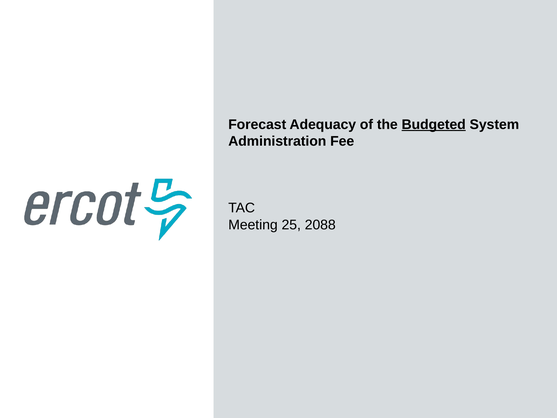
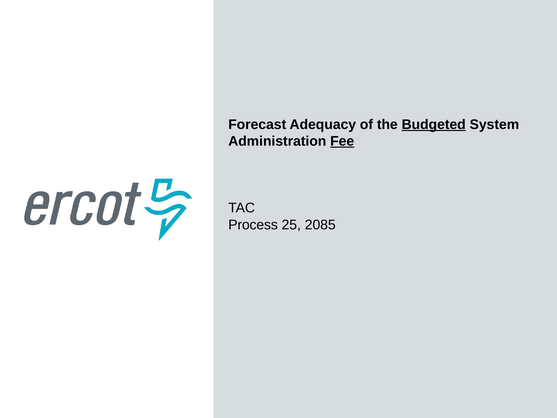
Fee underline: none -> present (342, 141)
Meeting: Meeting -> Process (253, 225)
2088: 2088 -> 2085 (320, 225)
